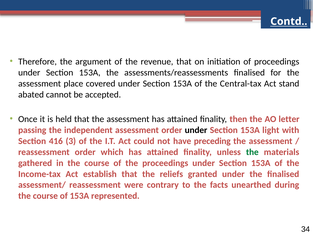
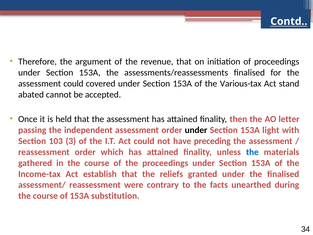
assessment place: place -> could (73, 84)
Central-tax: Central-tax -> Various-tax (241, 84)
416: 416 -> 103 (56, 141)
the colour: green -> blue (252, 152)
represented: represented -> substitution (115, 196)
